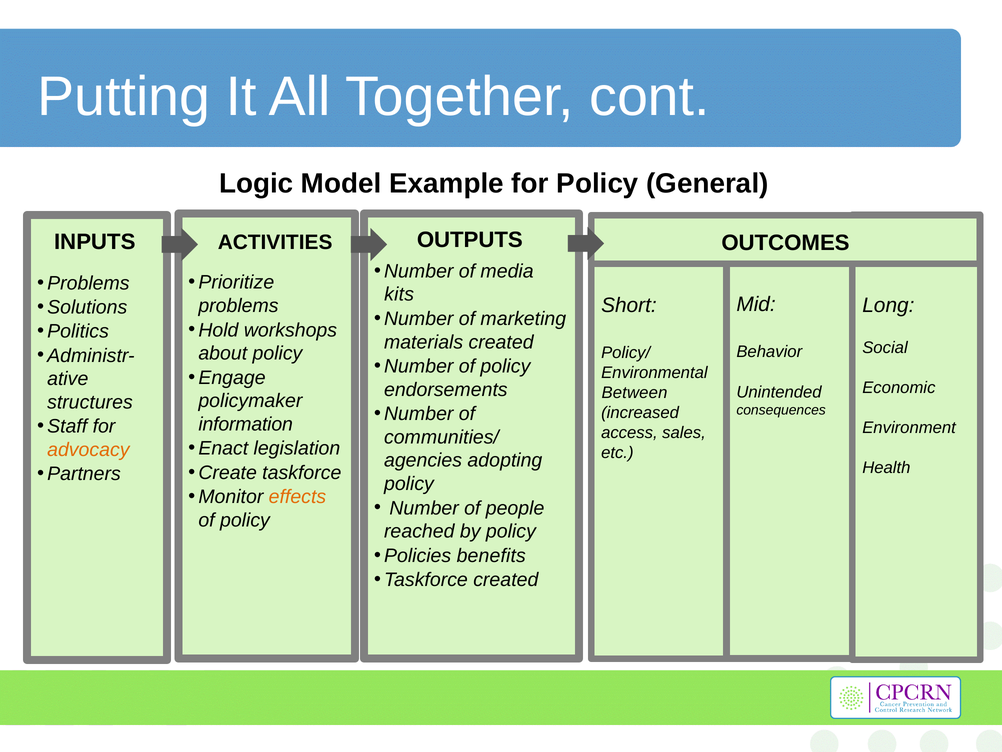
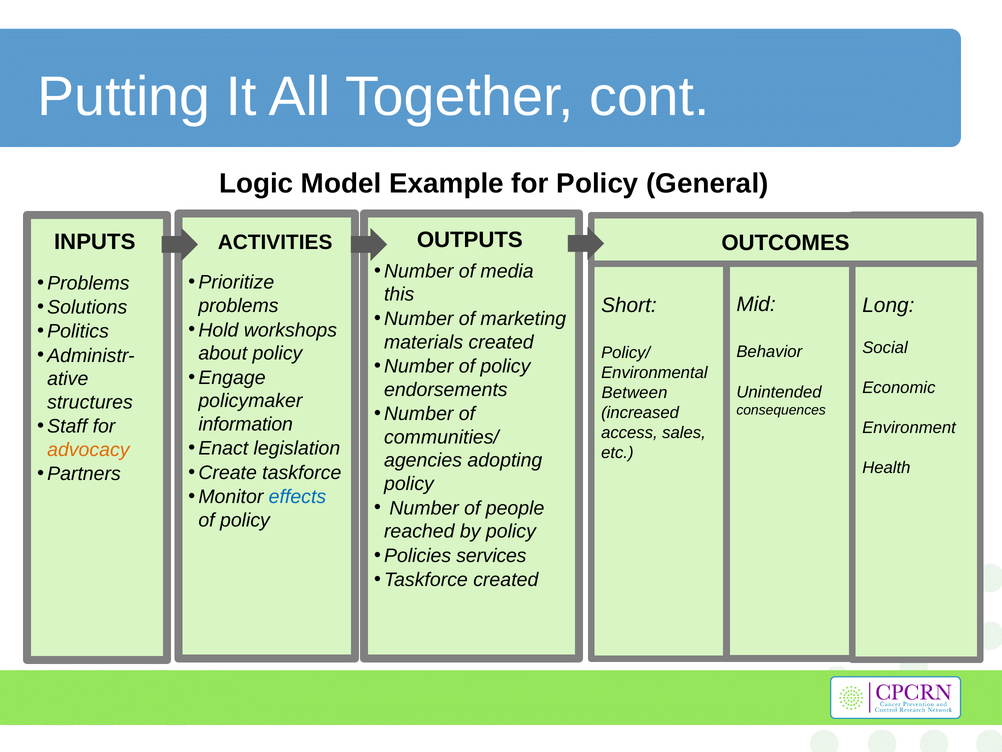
kits: kits -> this (399, 294)
effects colour: orange -> blue (297, 496)
benefits: benefits -> services (491, 555)
